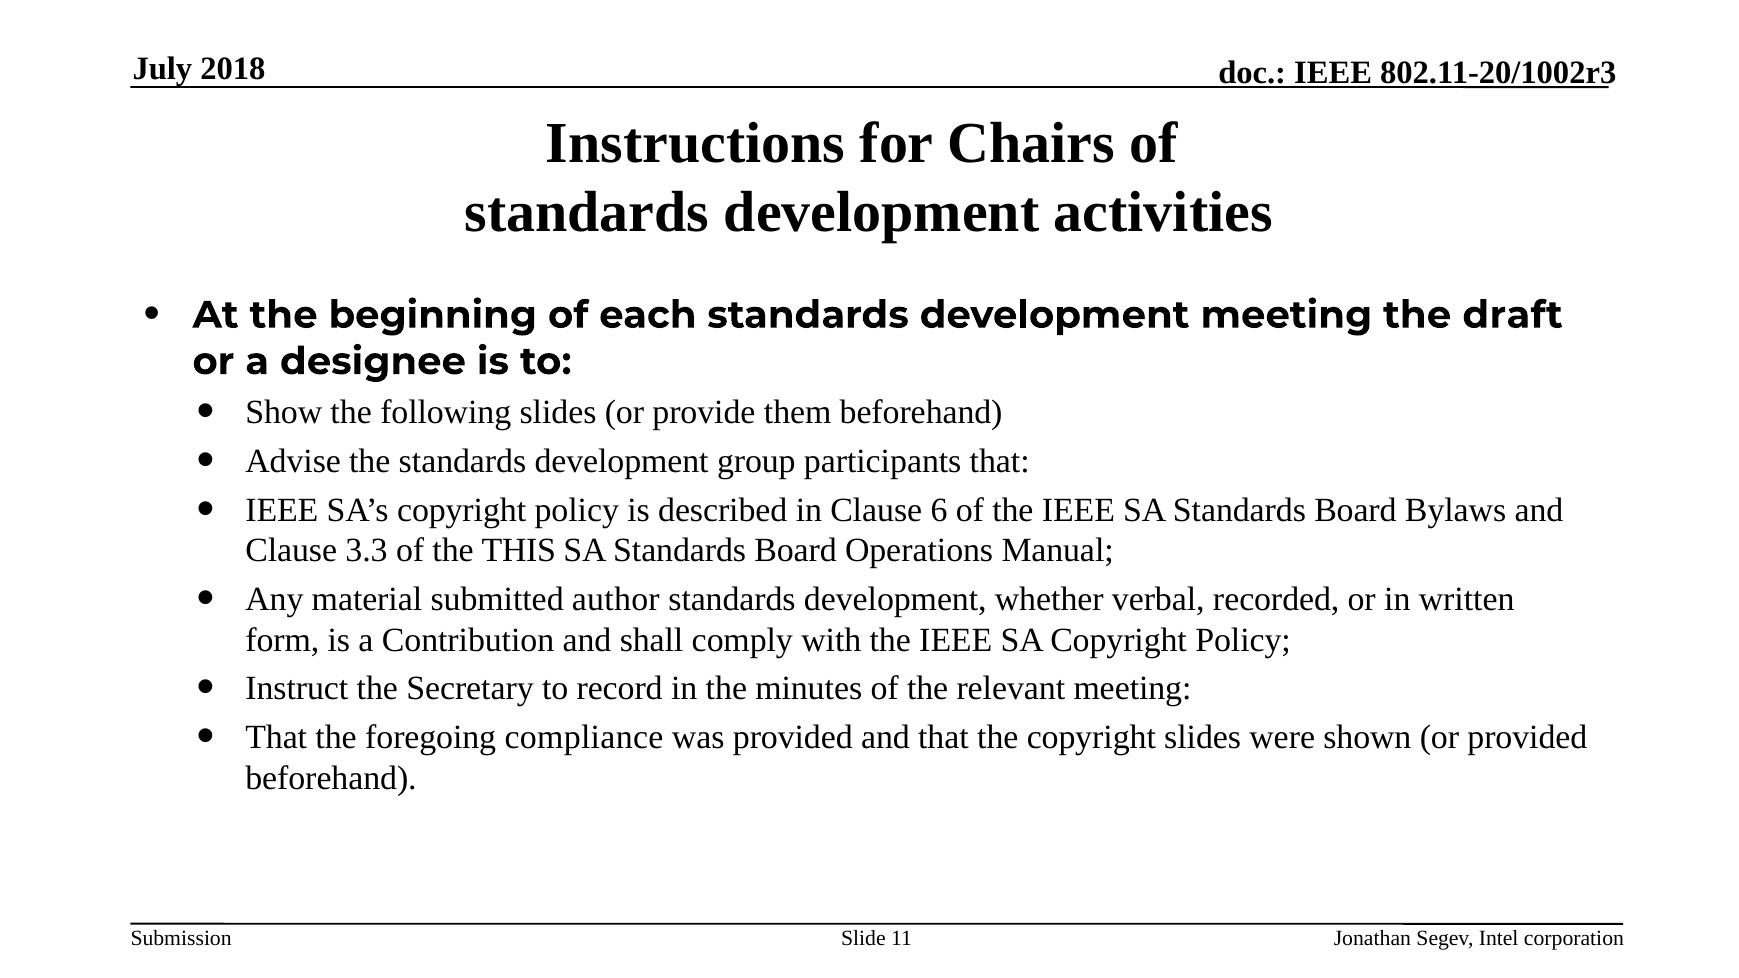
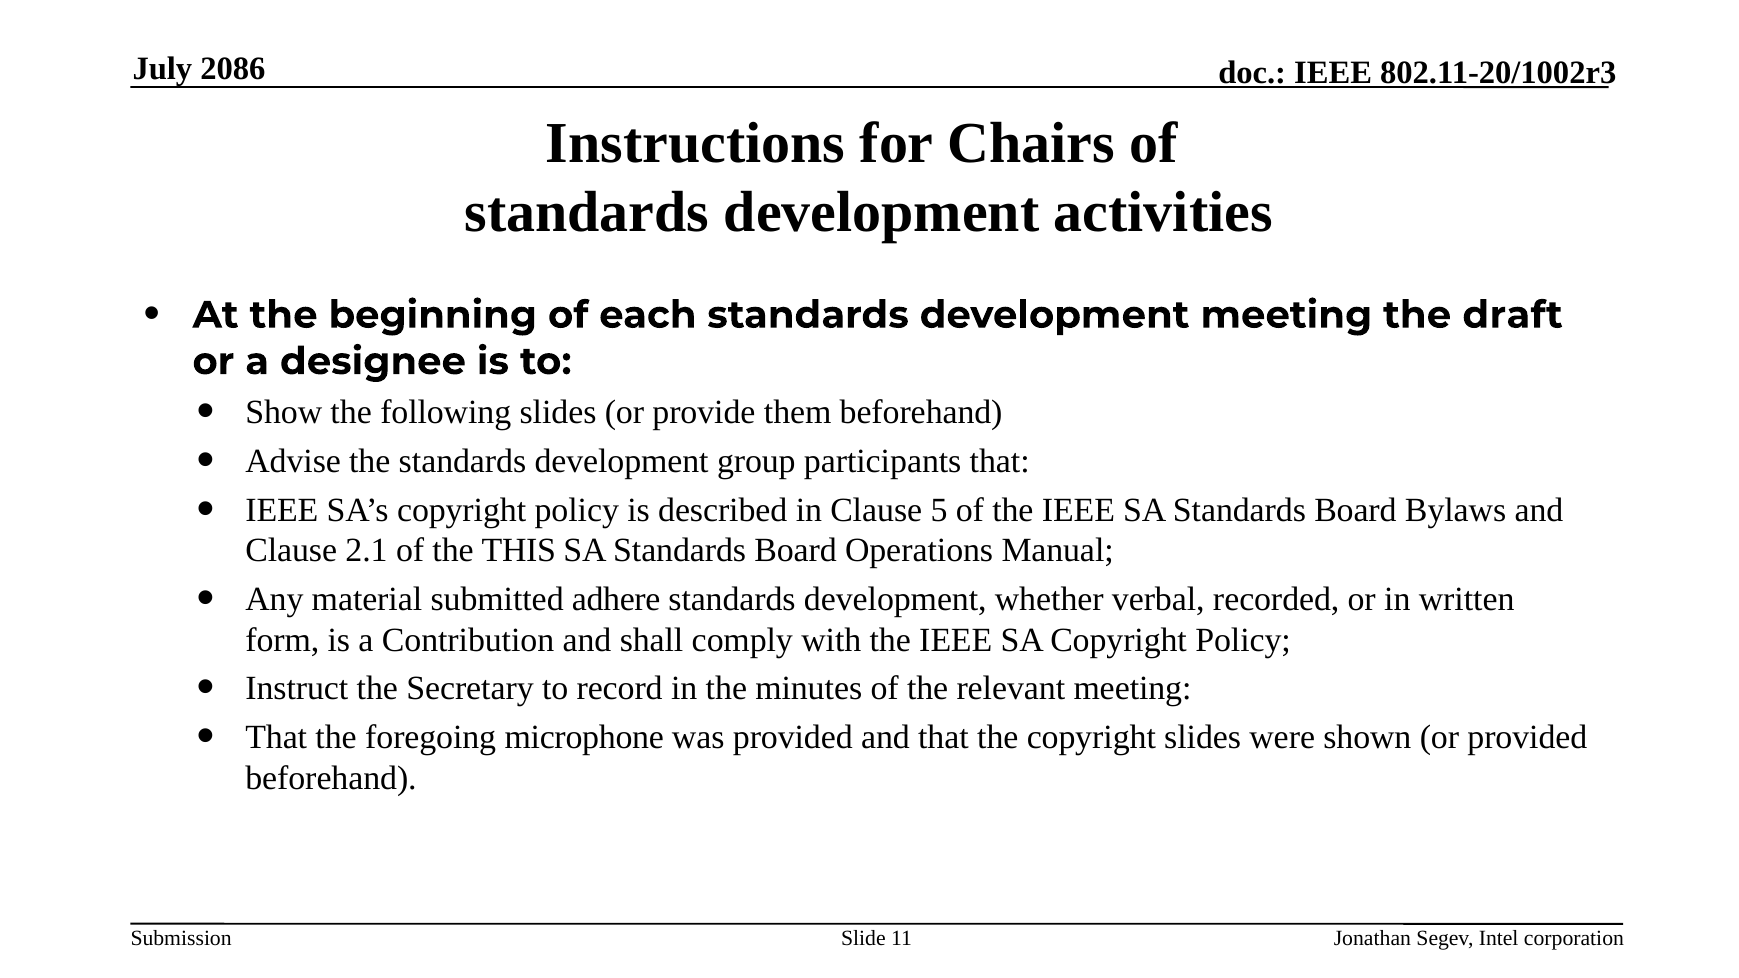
2018: 2018 -> 2086 (233, 69)
6: 6 -> 5 (939, 510)
3.3: 3.3 -> 2.1 (367, 551)
author: author -> adhere (616, 599)
compliance: compliance -> microphone (584, 738)
